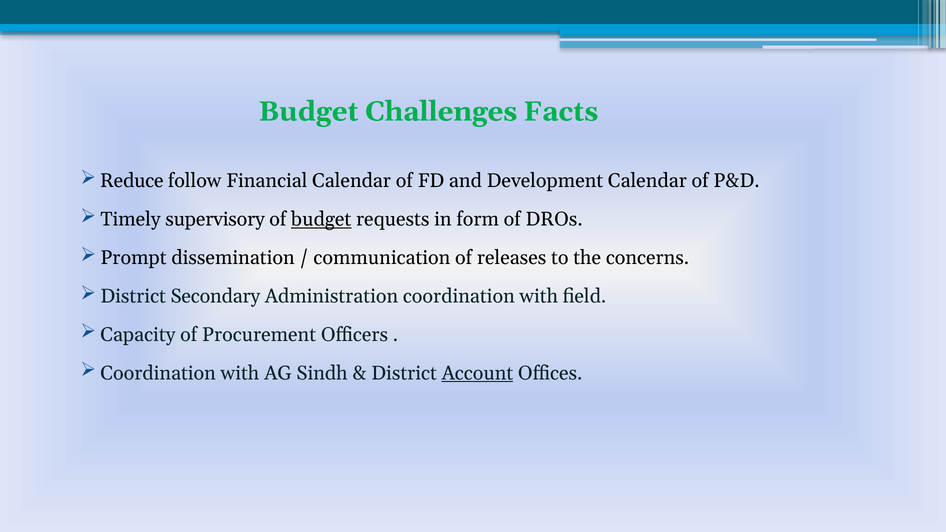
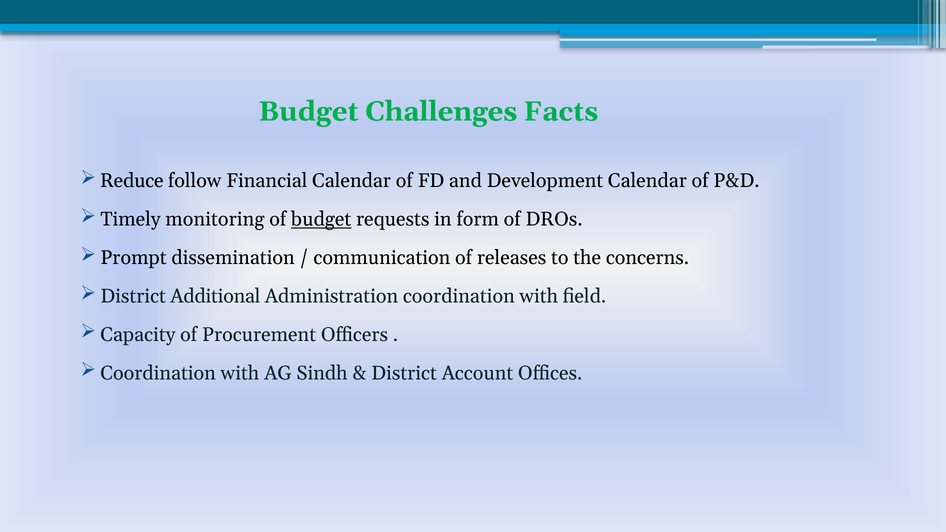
supervisory: supervisory -> monitoring (215, 219)
Secondary: Secondary -> Additional (215, 296)
Account underline: present -> none (477, 373)
